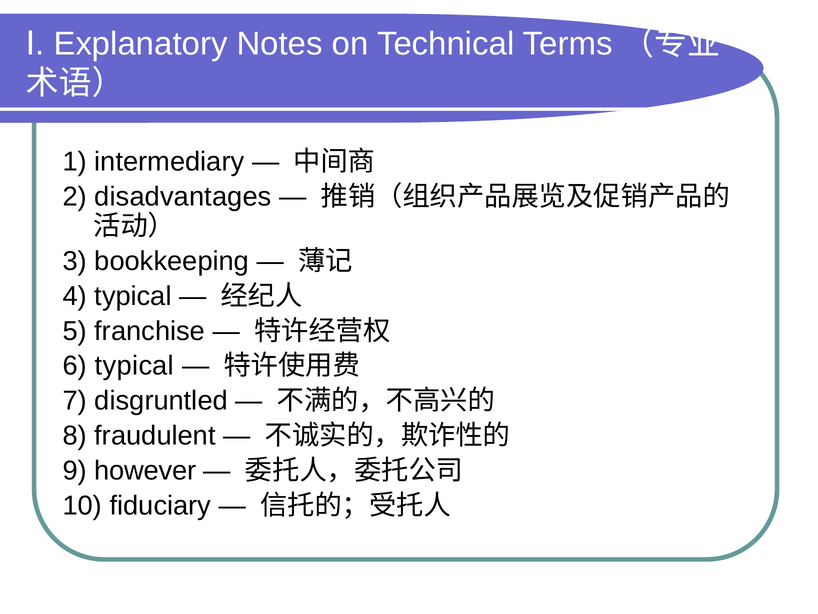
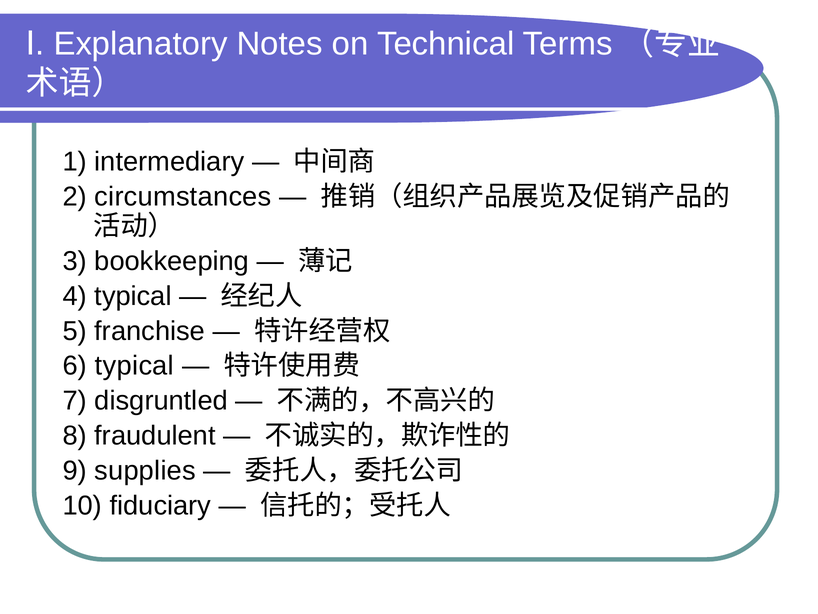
disadvantages: disadvantages -> circumstances (183, 197)
however: however -> supplies (145, 470)
